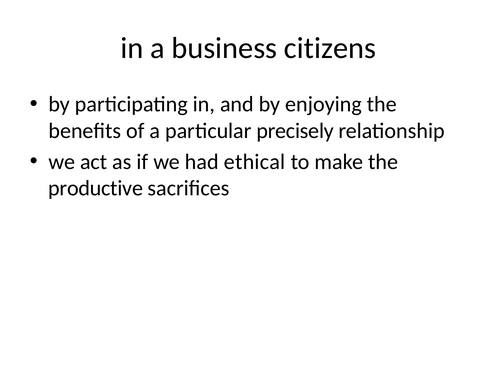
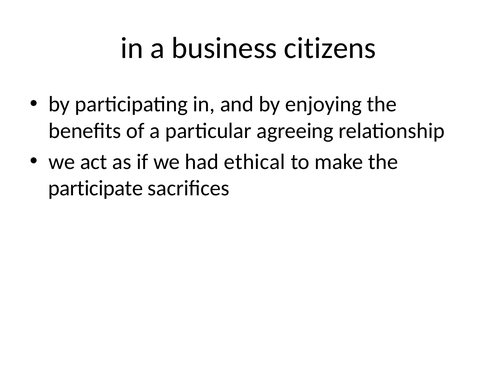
precisely: precisely -> agreeing (295, 131)
productive: productive -> participate (96, 188)
